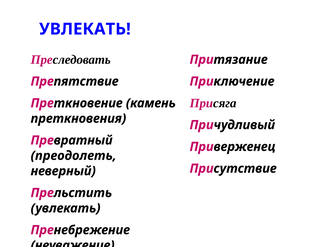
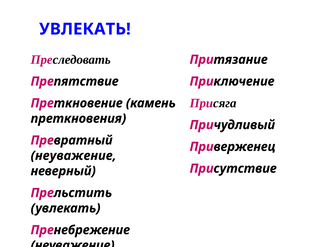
преодолеть: преодолеть -> неуважение (73, 156)
